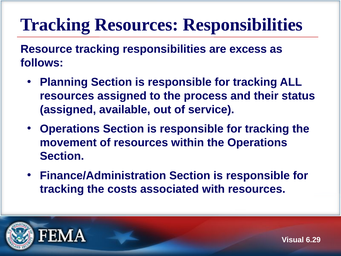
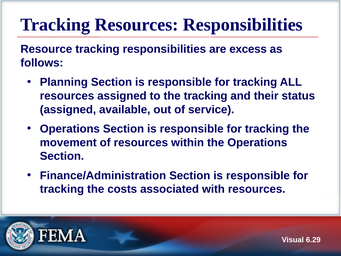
the process: process -> tracking (206, 96)
